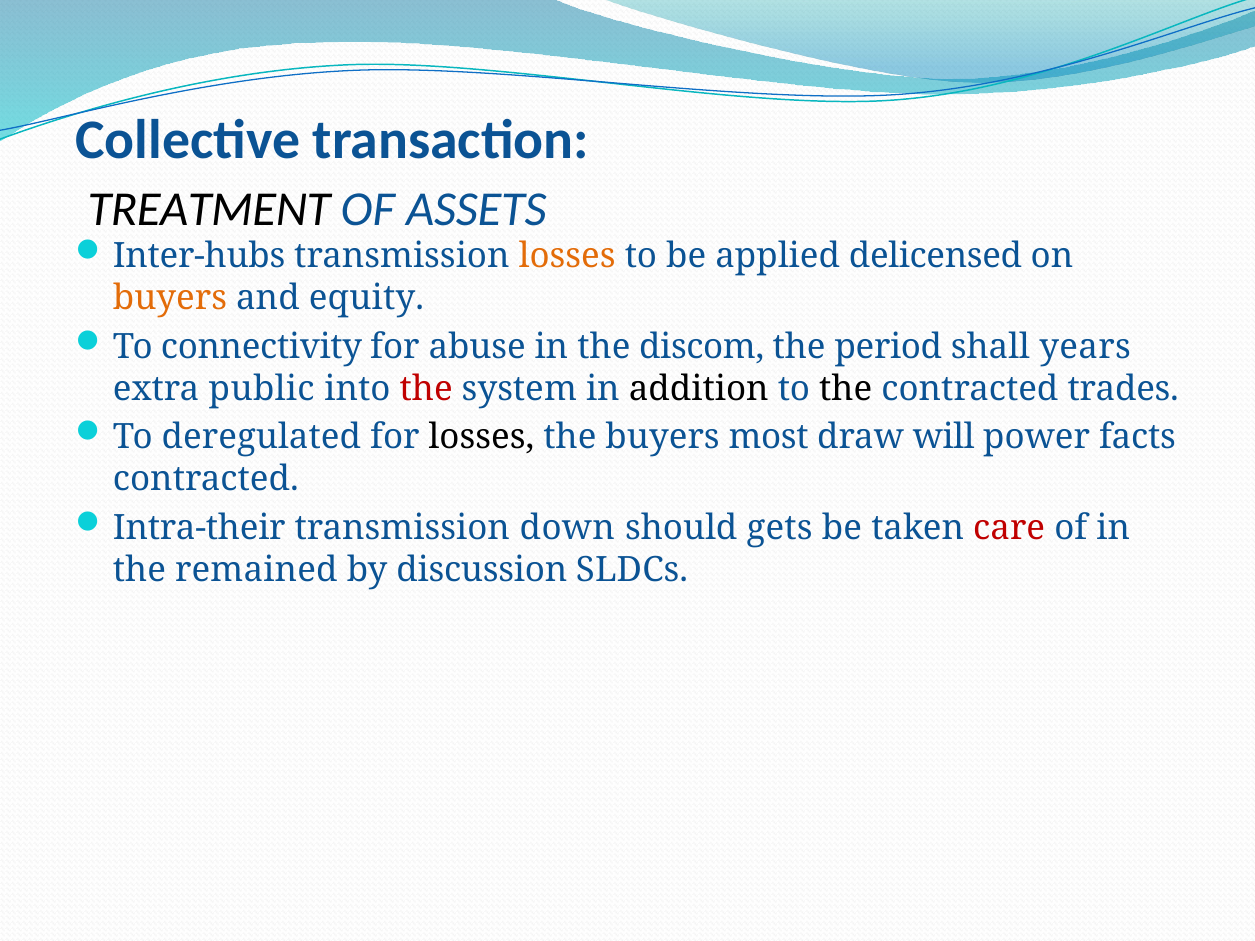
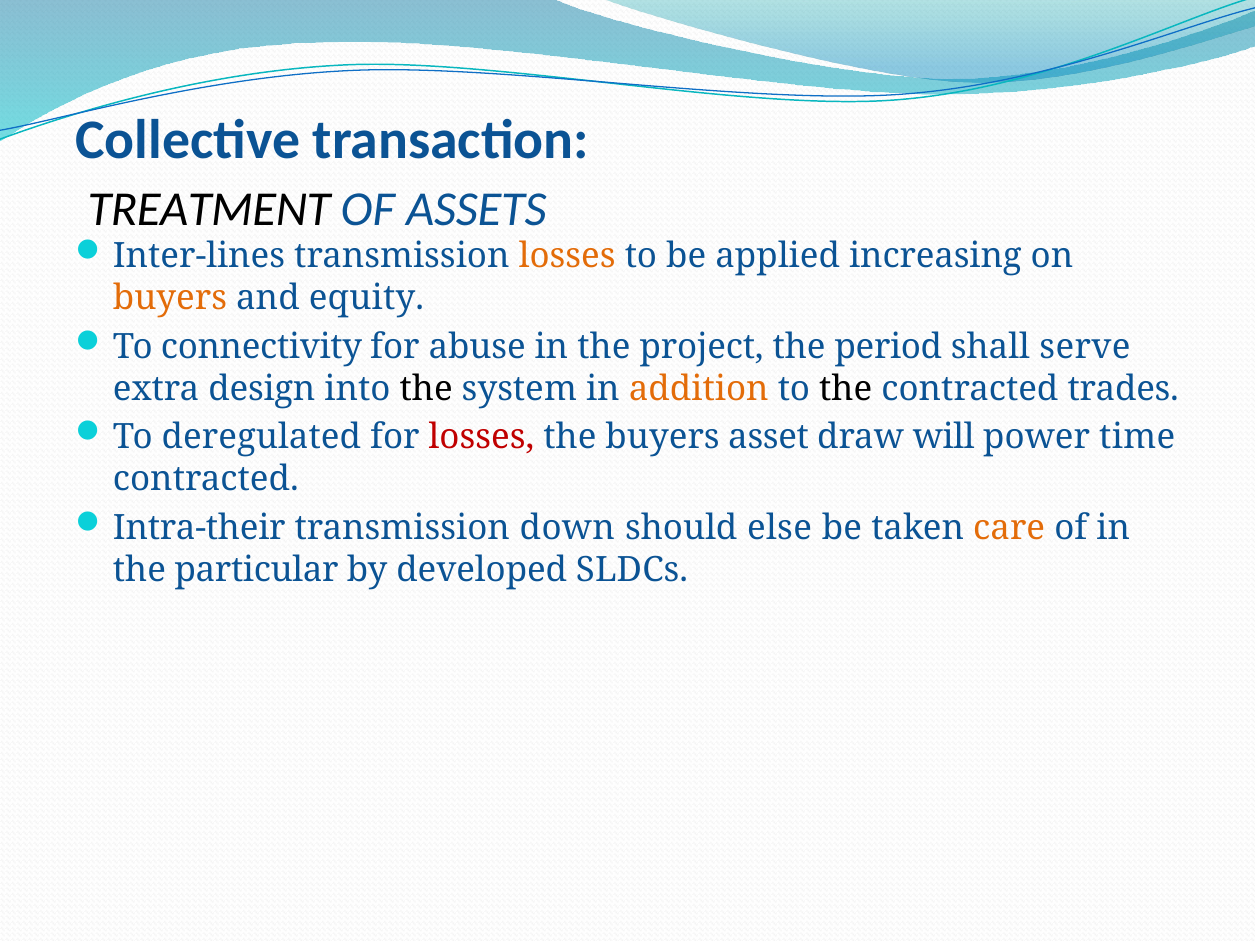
Inter-hubs: Inter-hubs -> Inter-lines (199, 256)
delicensed: delicensed -> increasing (935, 256)
discom: discom -> project (702, 347)
years: years -> serve (1085, 347)
public: public -> design (262, 389)
the colour: red -> black (426, 389)
addition colour: black -> orange (699, 389)
losses colour: black -> red (481, 438)
most: most -> asset (769, 438)
facts: facts -> time (1137, 438)
gets: gets -> else (780, 528)
care colour: red -> orange (1009, 528)
remained: remained -> particular (257, 570)
discussion: discussion -> developed (482, 570)
